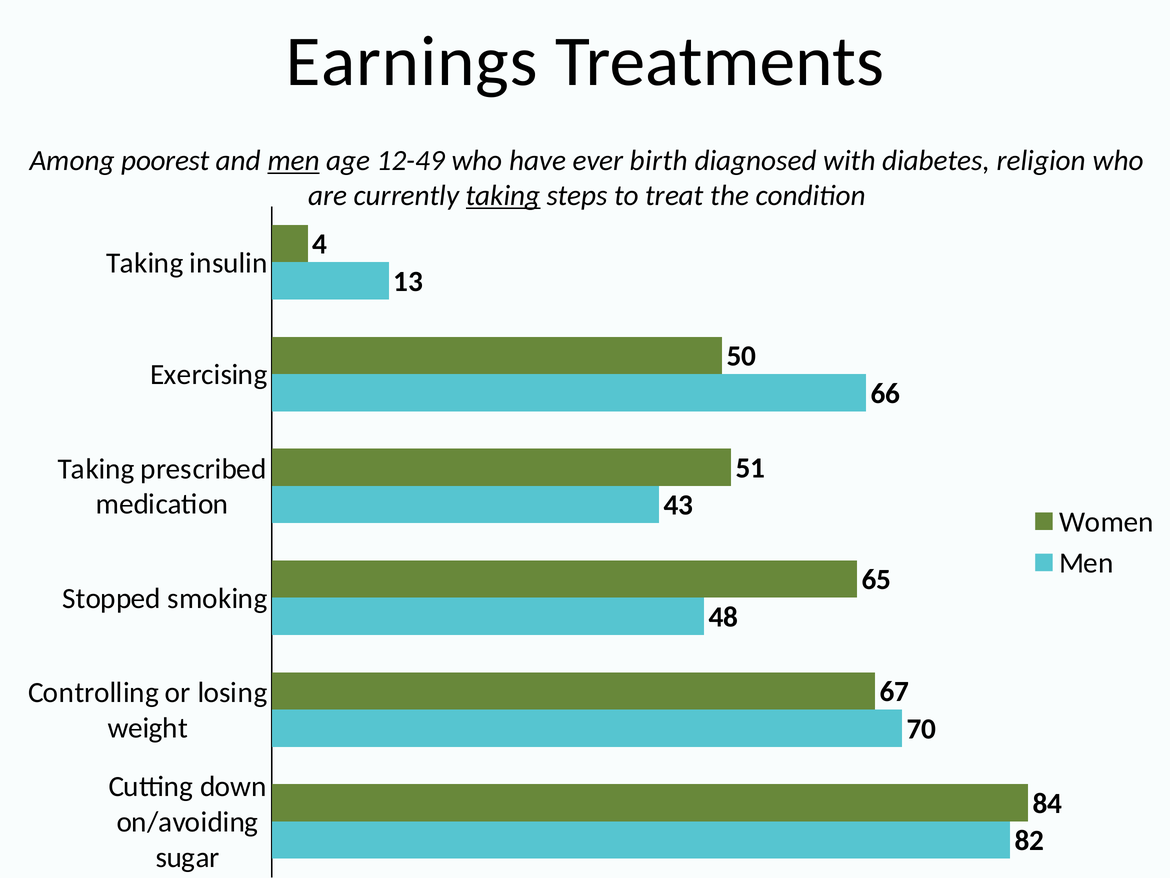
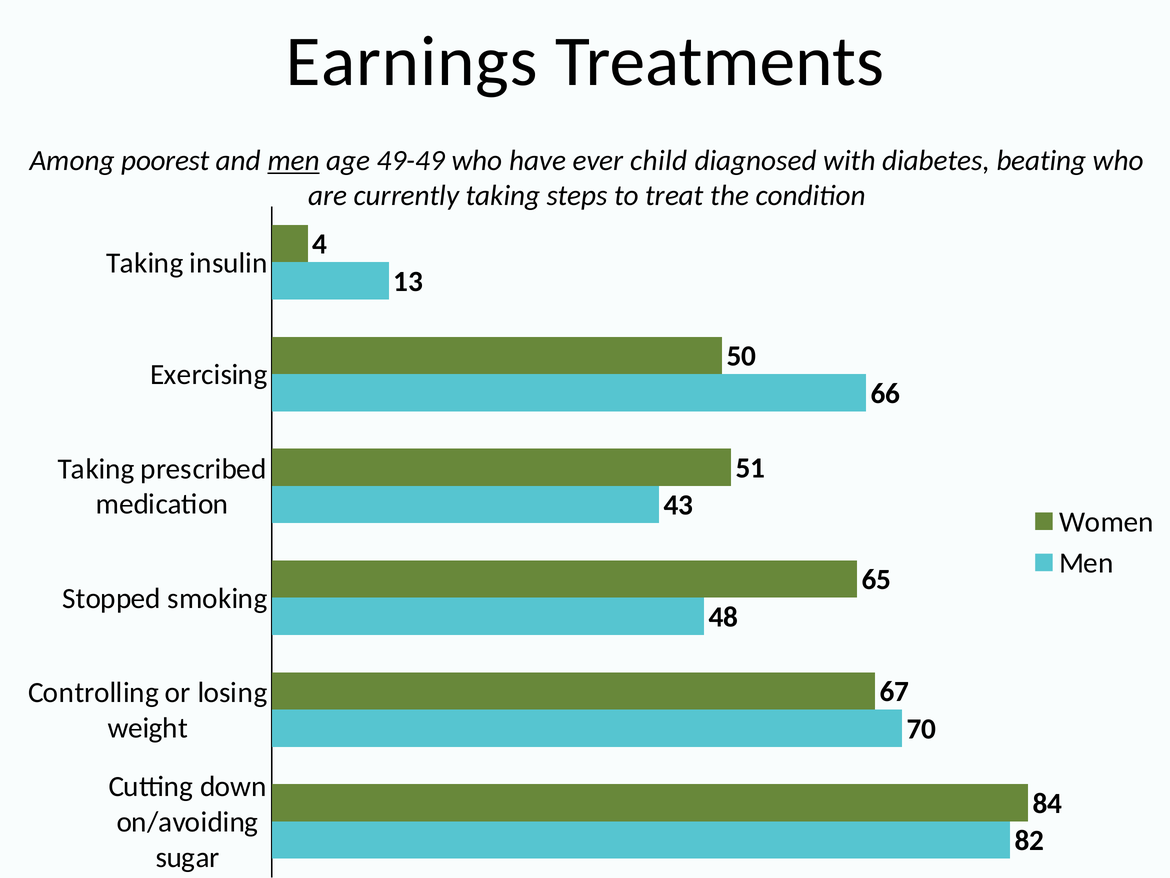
12-49: 12-49 -> 49-49 (411, 160)
birth: birth -> child (659, 160)
religion: religion -> beating (1041, 160)
taking underline: present -> none (503, 196)
